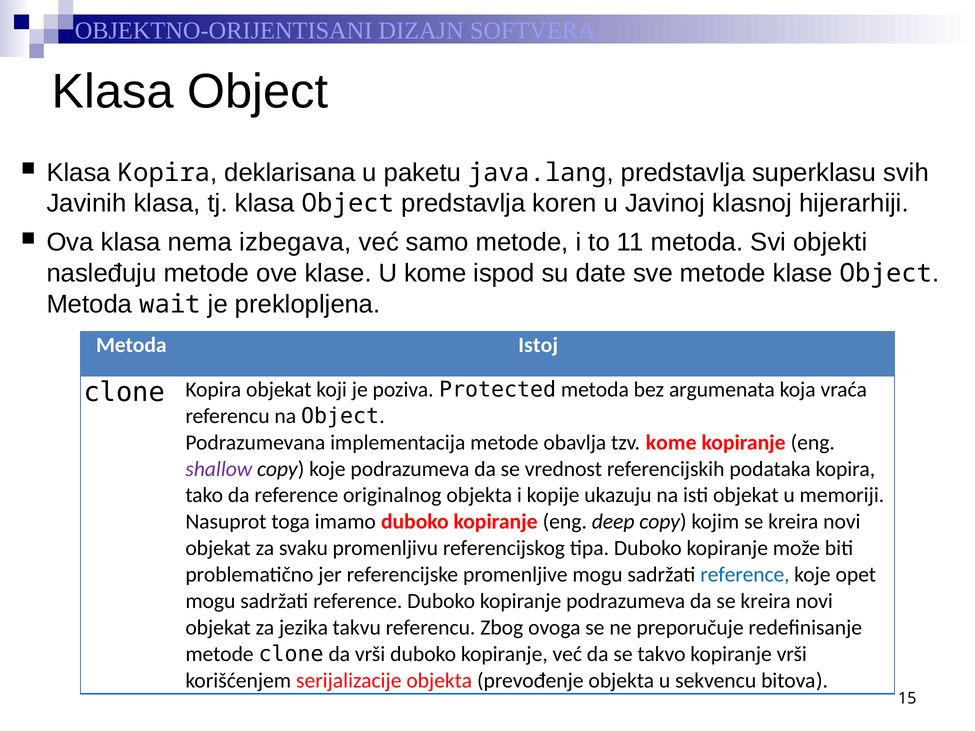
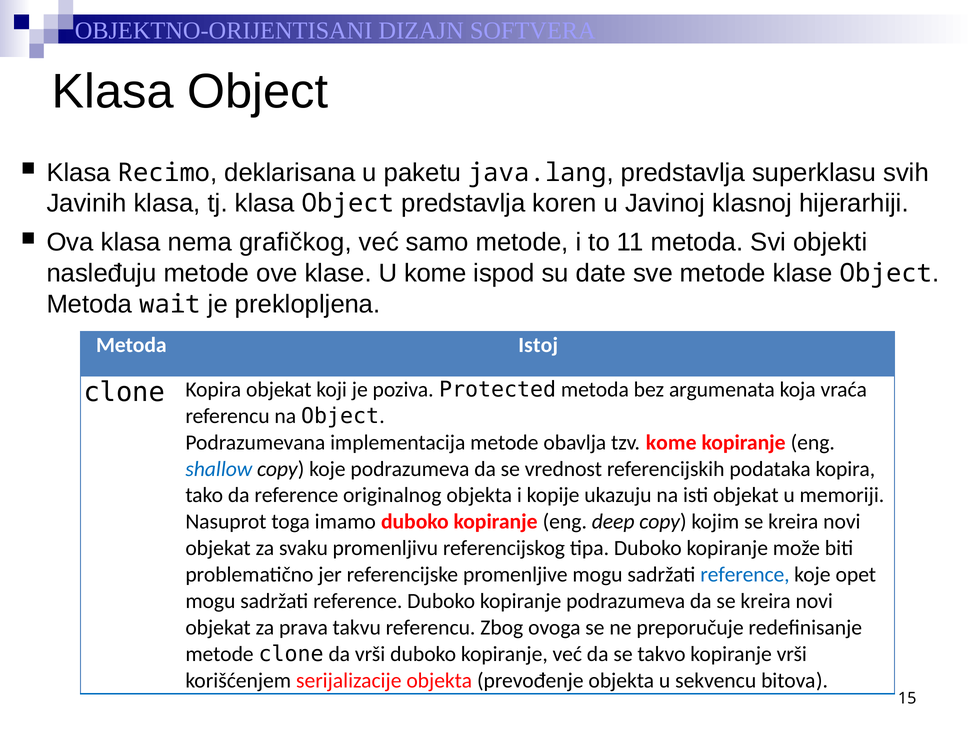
Klasa Kopira: Kopira -> Recimo (164, 173)
izbegava: izbegava -> grafičkog (295, 243)
shallow colour: purple -> blue (219, 469)
jezika: jezika -> prava (303, 628)
